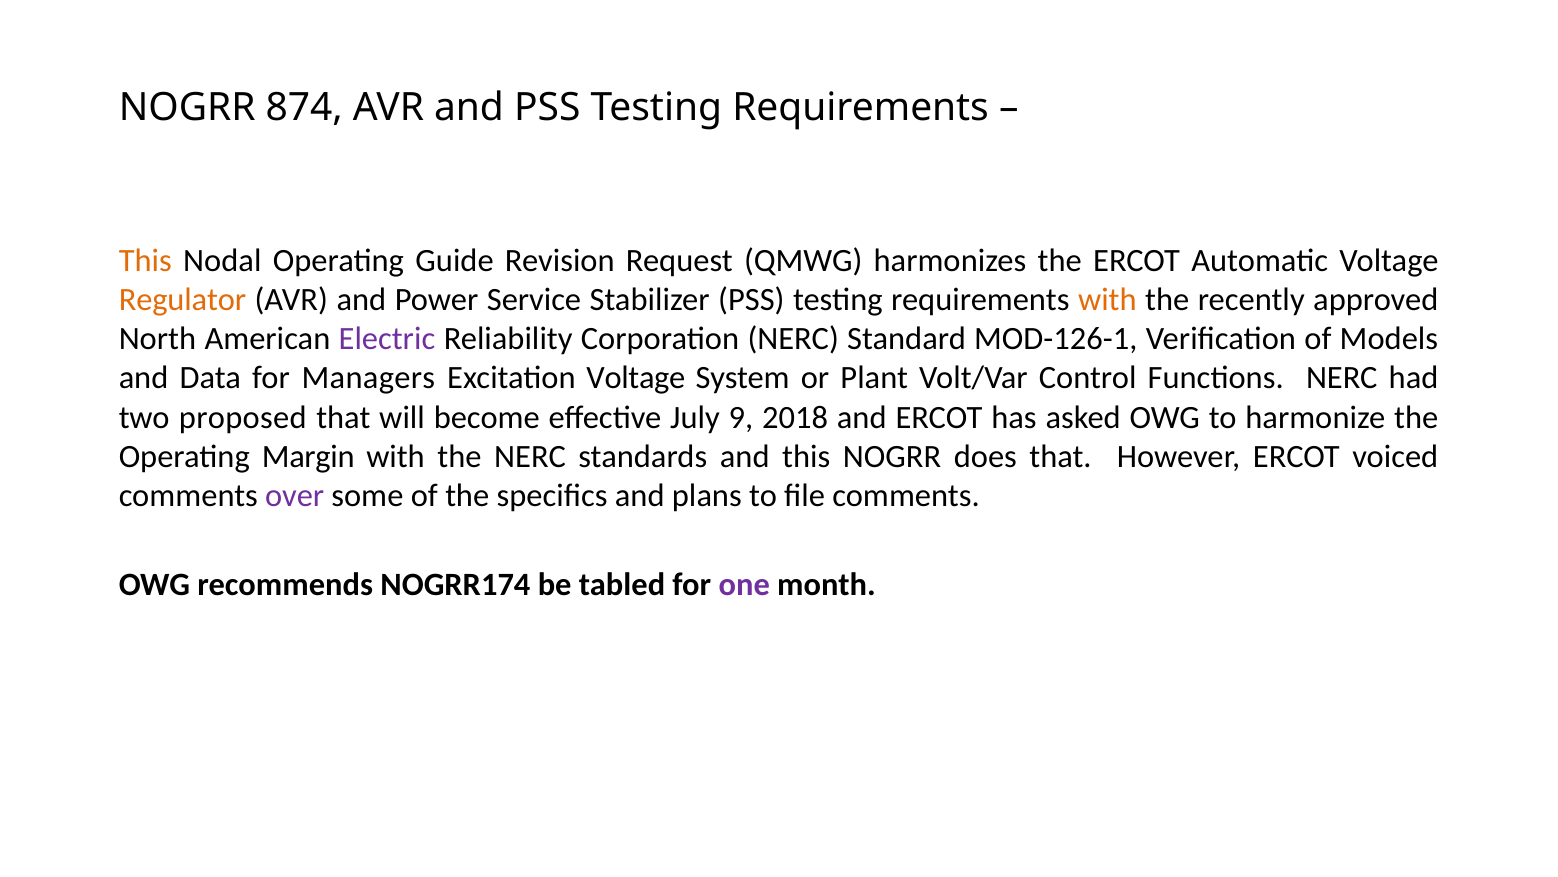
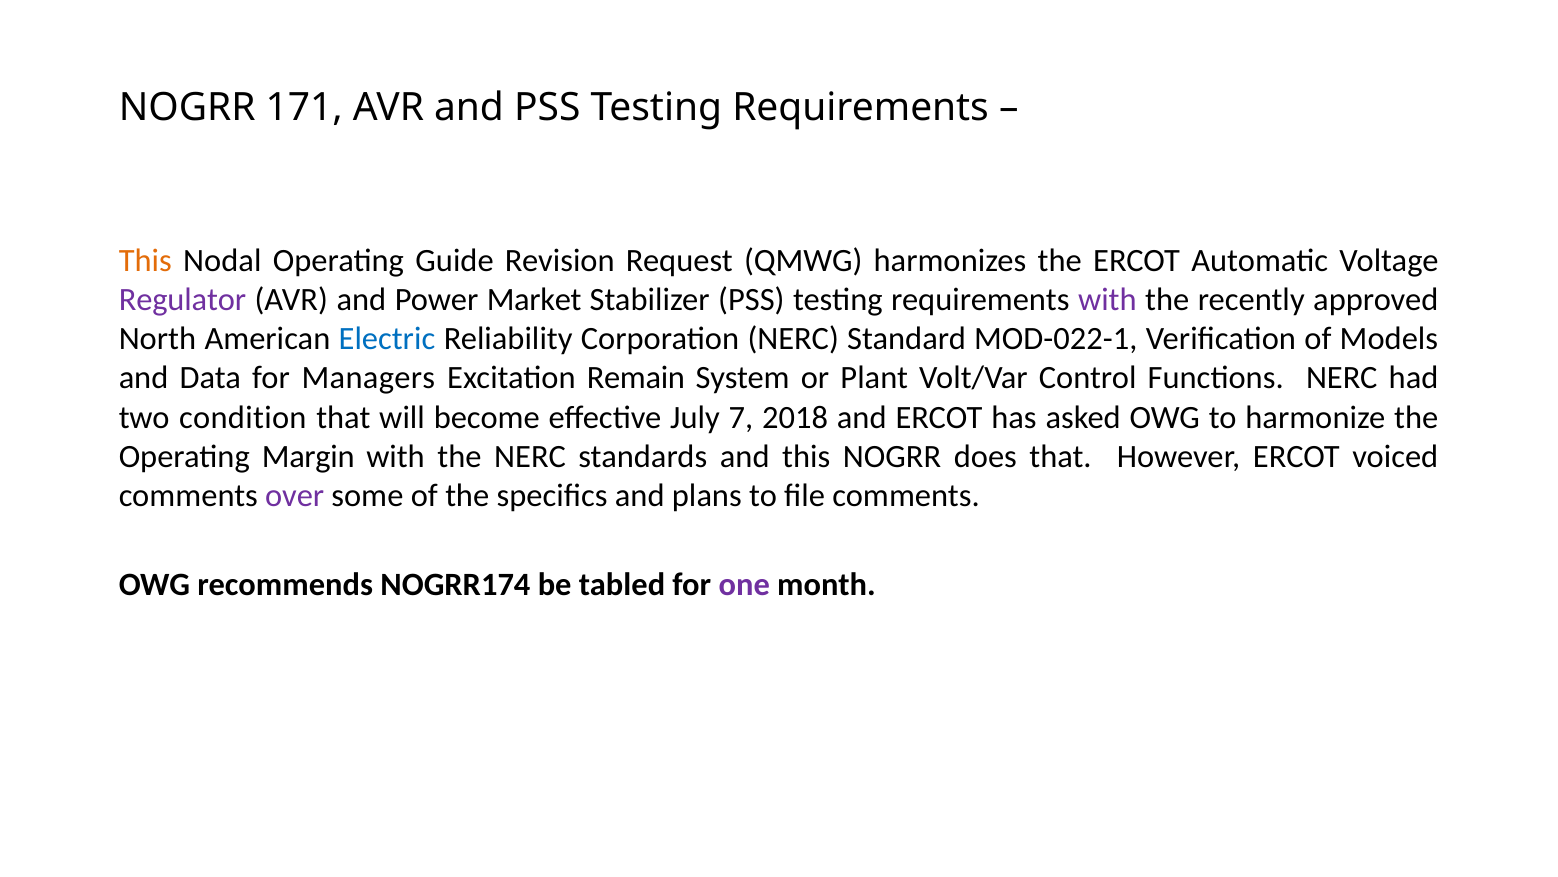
874: 874 -> 171 (304, 108)
Regulator colour: orange -> purple (183, 300)
Service: Service -> Market (534, 300)
with colour: orange -> purple (1107, 300)
Electric colour: purple -> blue (387, 339)
MOD-126-1: MOD-126-1 -> MOD-022-1 (1056, 339)
Excitation Voltage: Voltage -> Remain (636, 378)
proposed: proposed -> condition (243, 417)
9: 9 -> 7 (741, 417)
